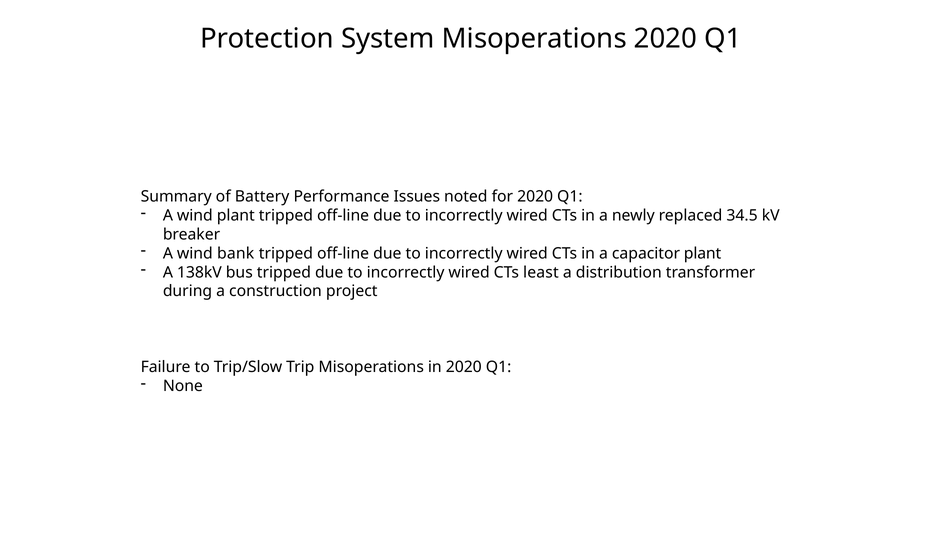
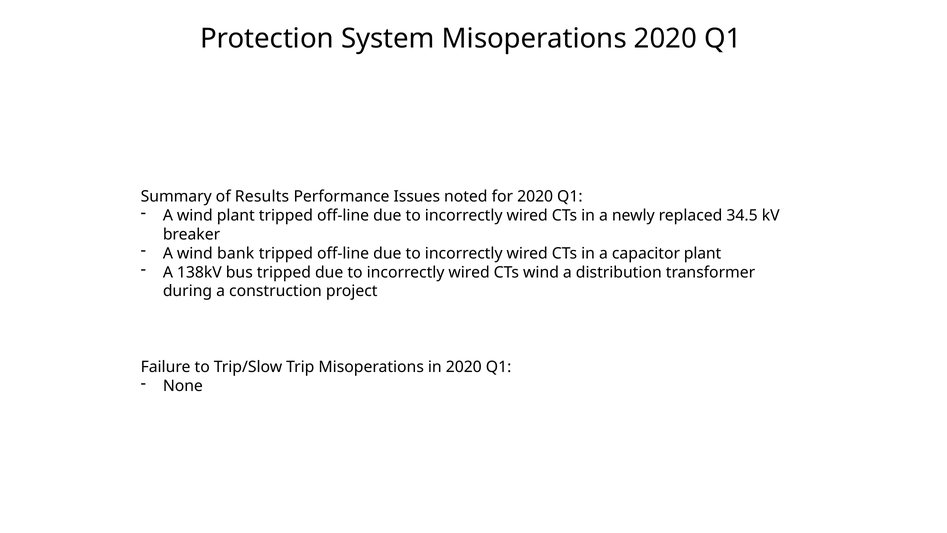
Battery: Battery -> Results (262, 196)
CTs least: least -> wind (541, 272)
